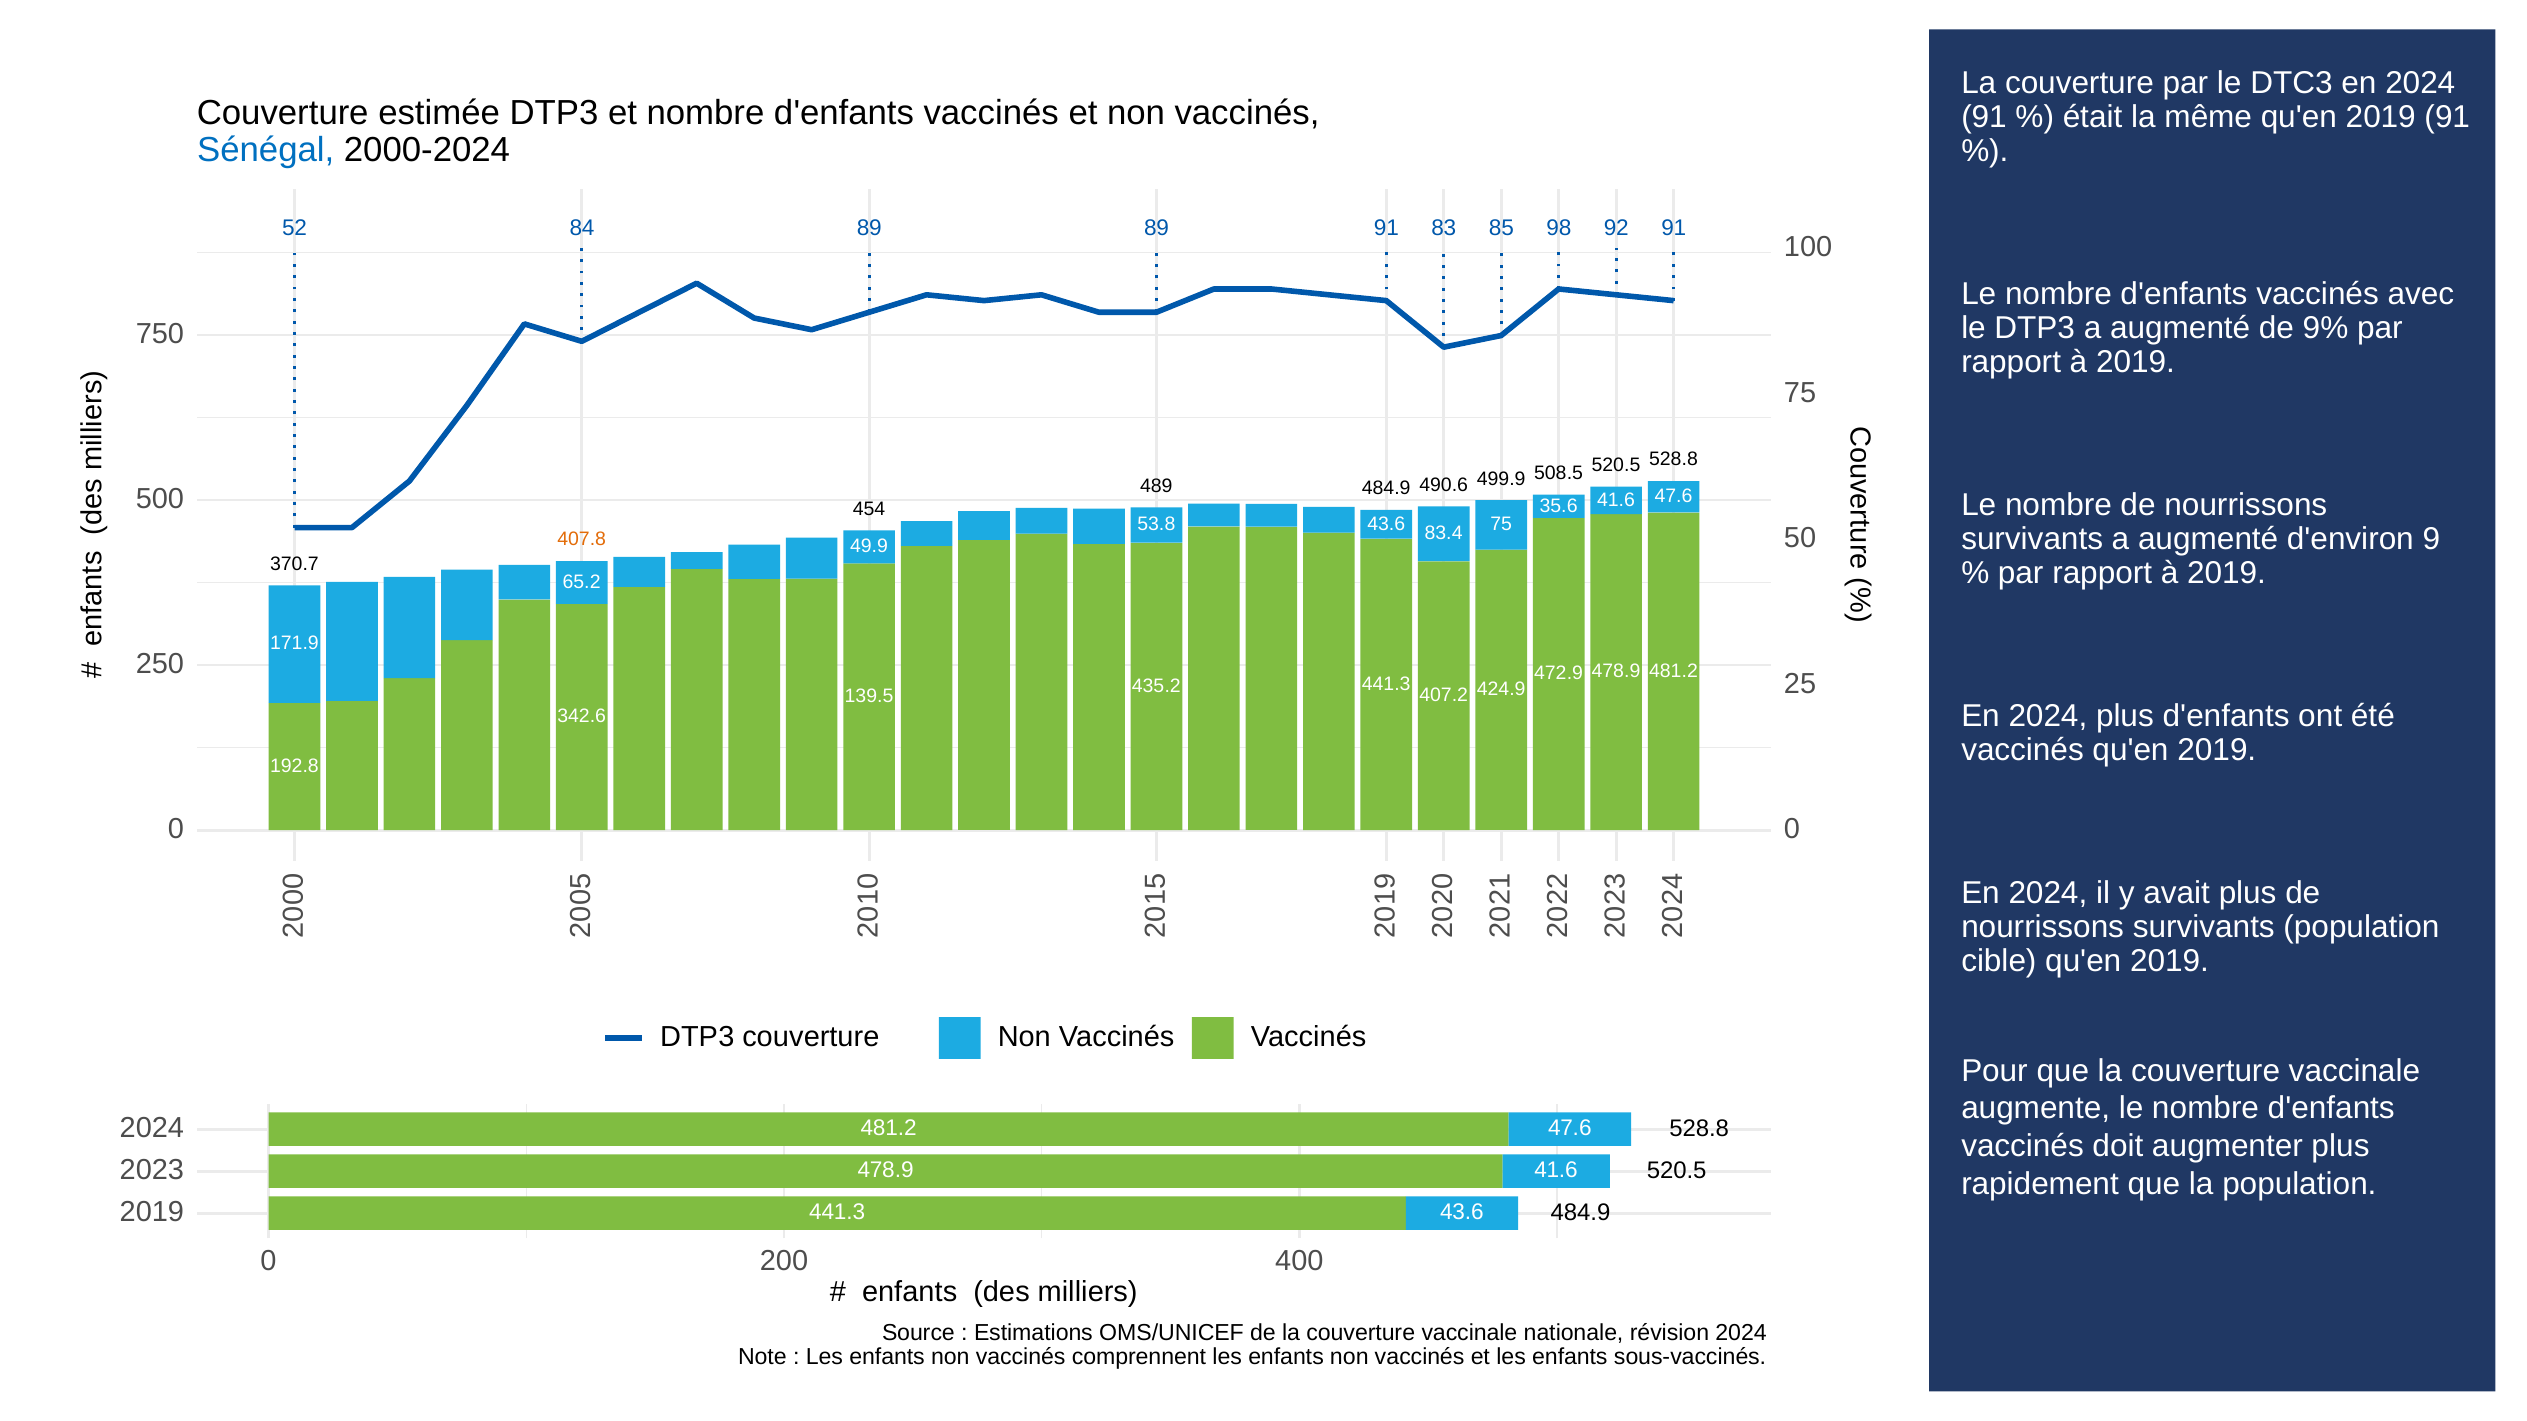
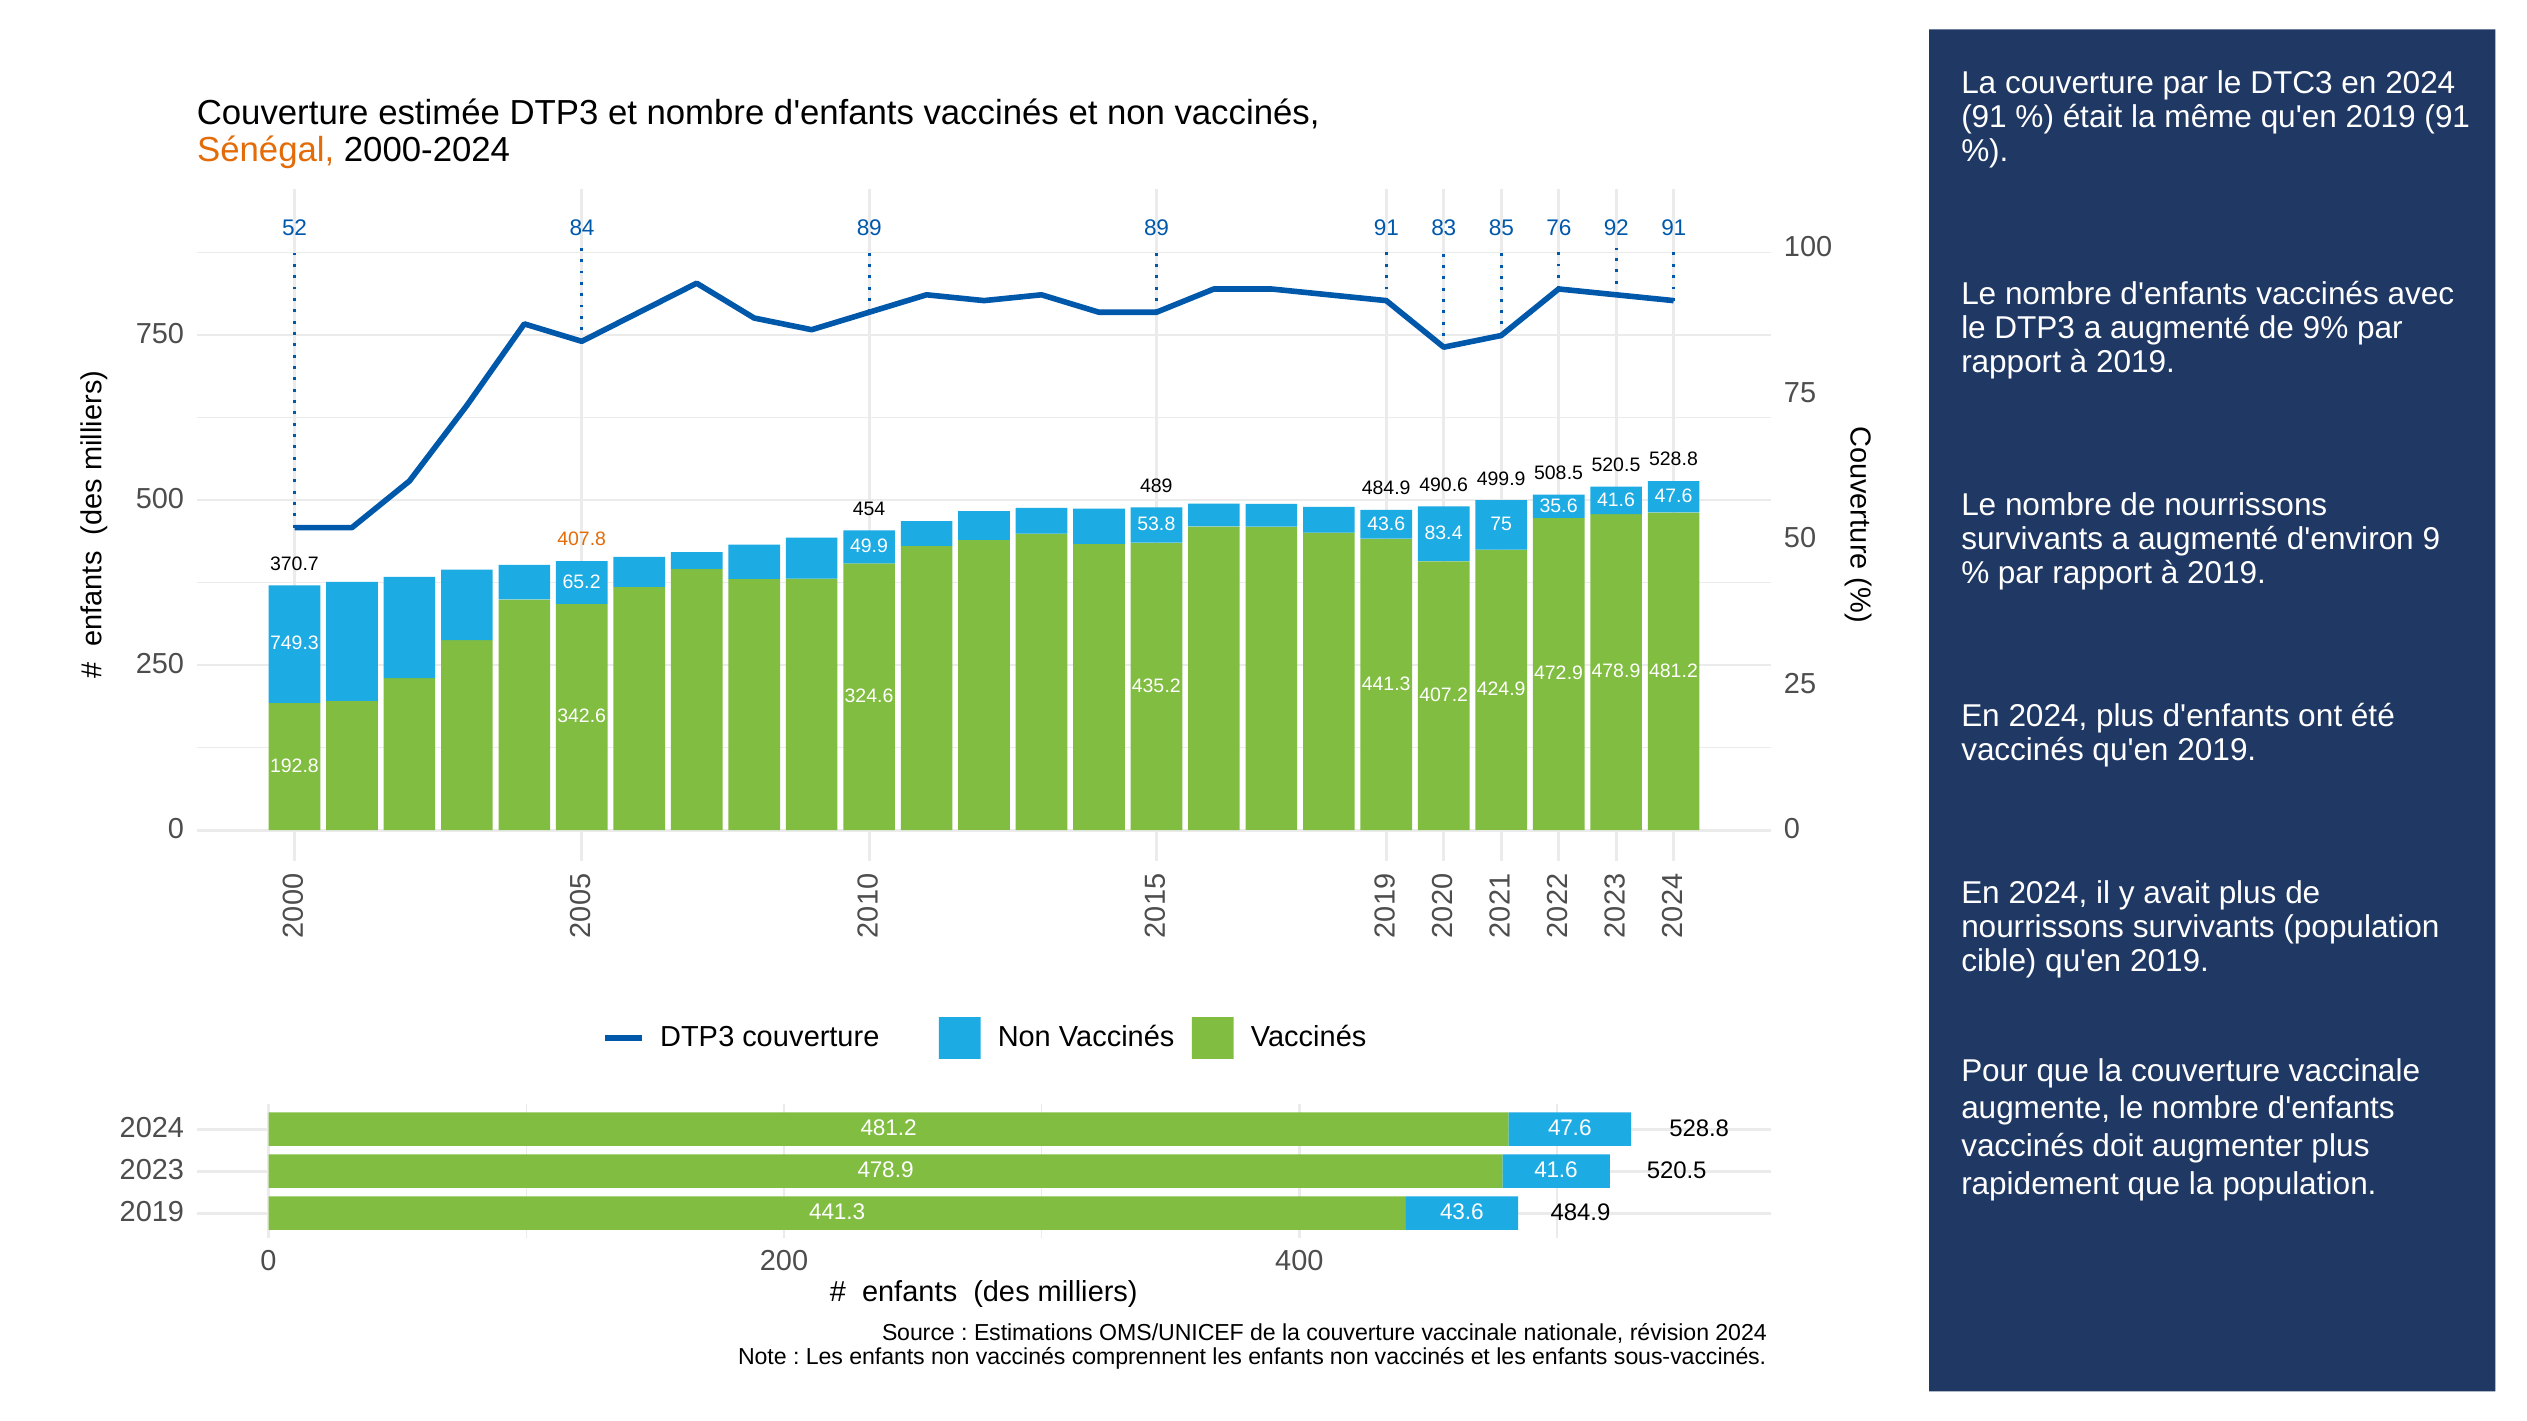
Sénégal colour: blue -> orange (266, 150)
98: 98 -> 76 (1559, 228)
171.9: 171.9 -> 749.3 (294, 644)
139.5: 139.5 -> 324.6 (869, 696)
